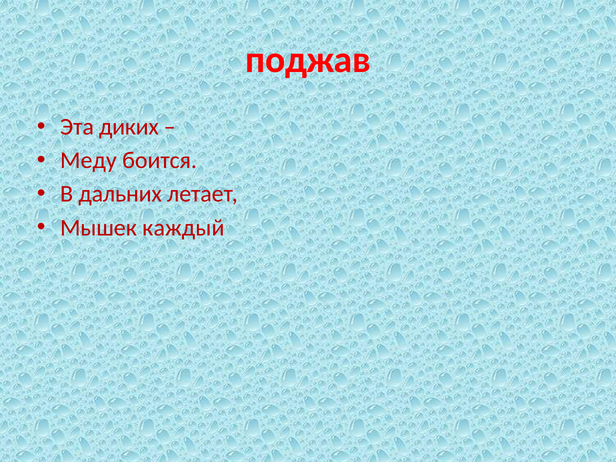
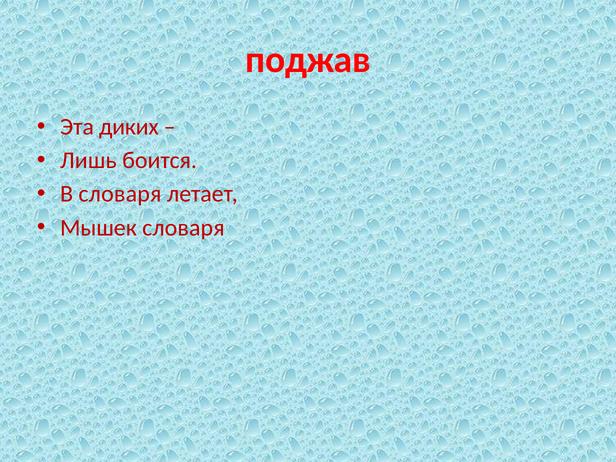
Меду: Меду -> Лишь (88, 160)
В дальних: дальних -> словаря (120, 194)
Мышек каждый: каждый -> словаря (183, 228)
